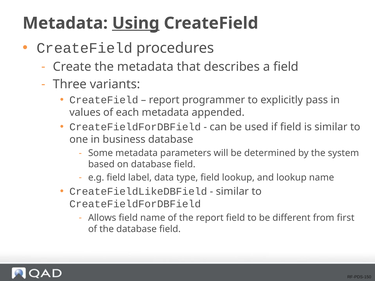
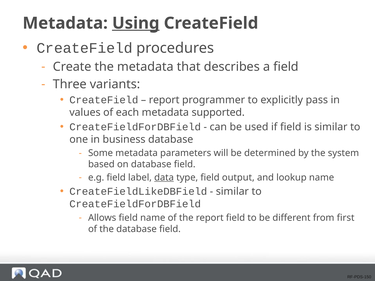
appended: appended -> supported (218, 113)
data underline: none -> present (164, 178)
field lookup: lookup -> output (238, 178)
